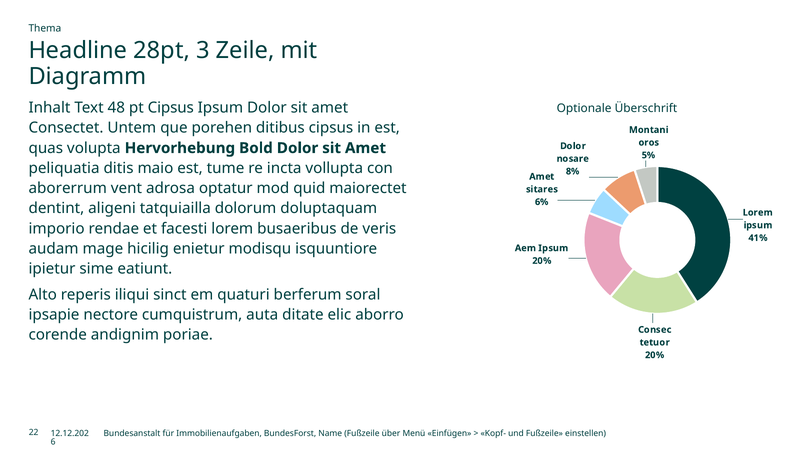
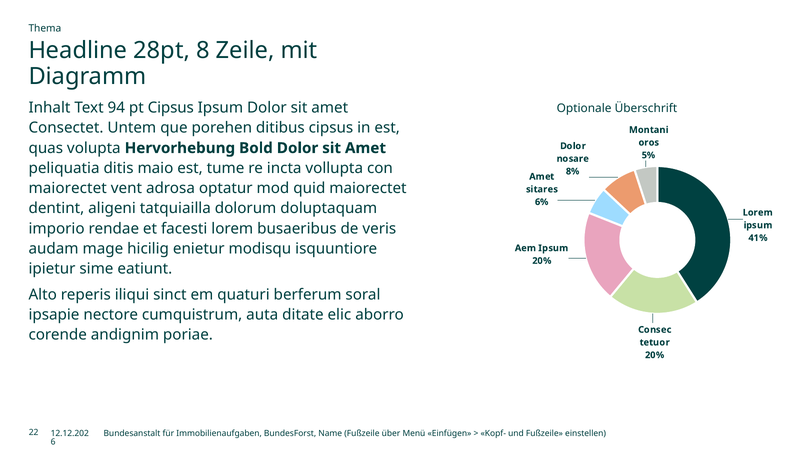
3: 3 -> 8 (203, 50)
48: 48 -> 94 (116, 108)
aborerrum: aborerrum -> maiorectet (68, 188)
